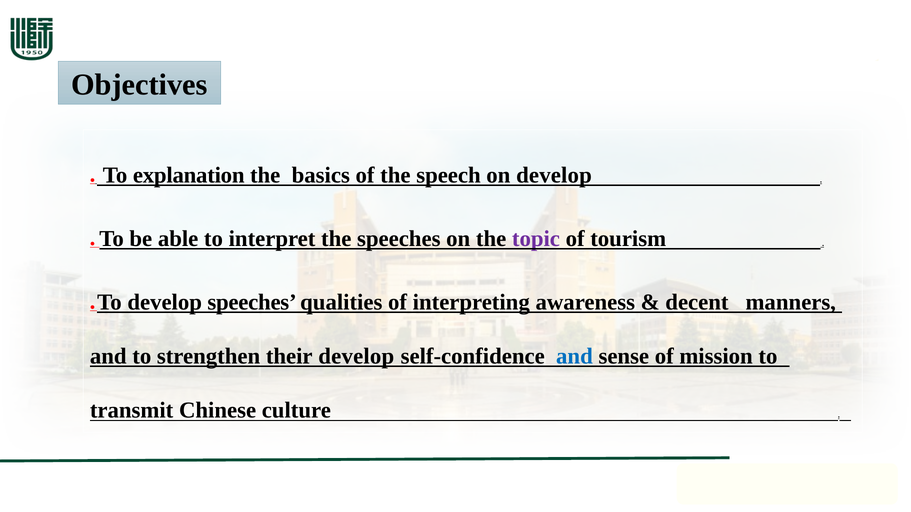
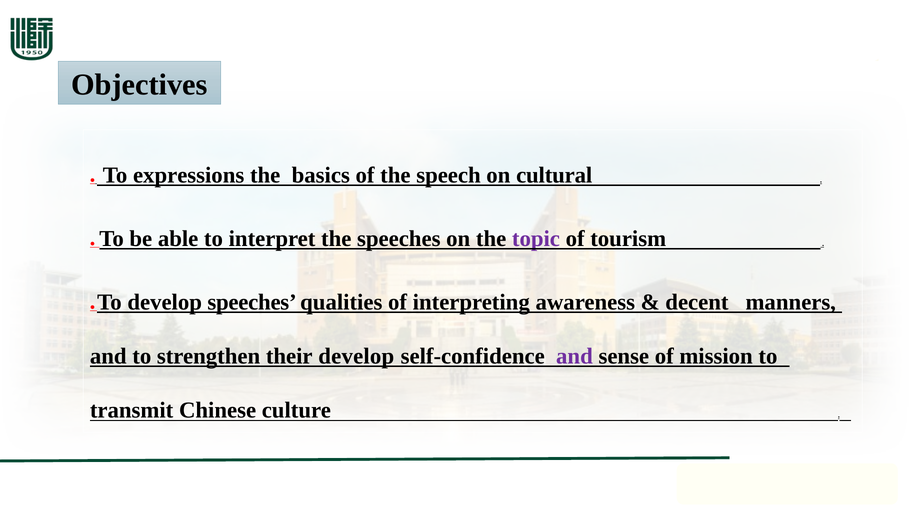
explanation: explanation -> expressions (189, 175)
on develop: develop -> cultural (554, 175)
and colour: blue -> purple (574, 357)
